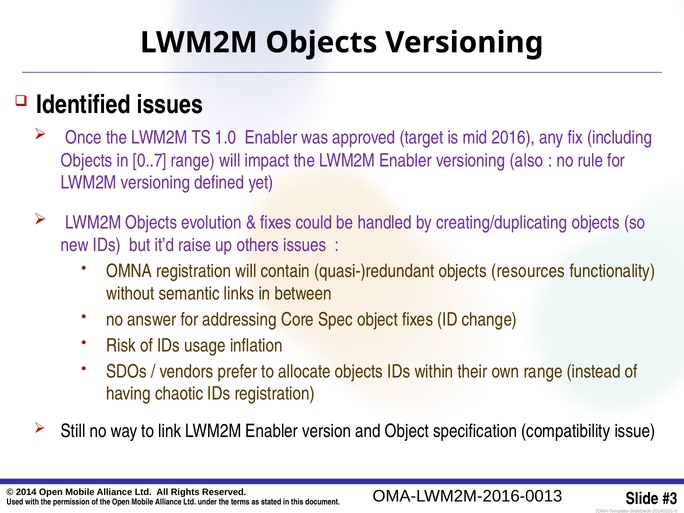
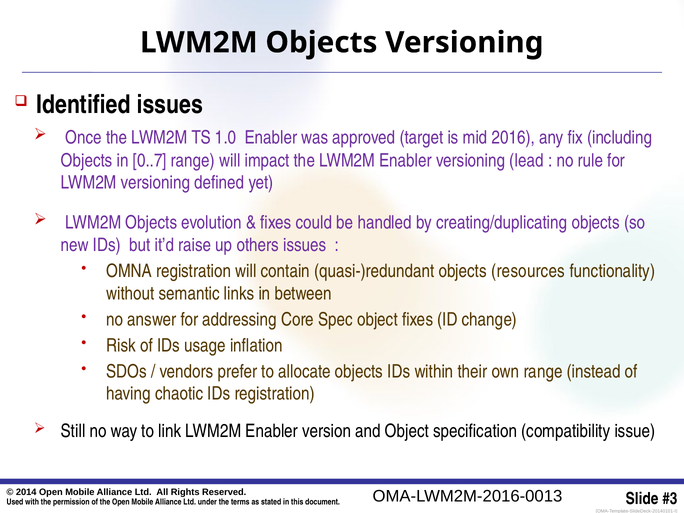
also: also -> lead (527, 160)
